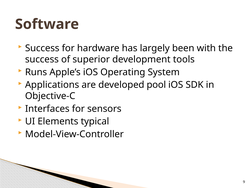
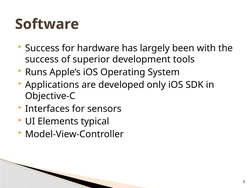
pool: pool -> only (156, 85)
